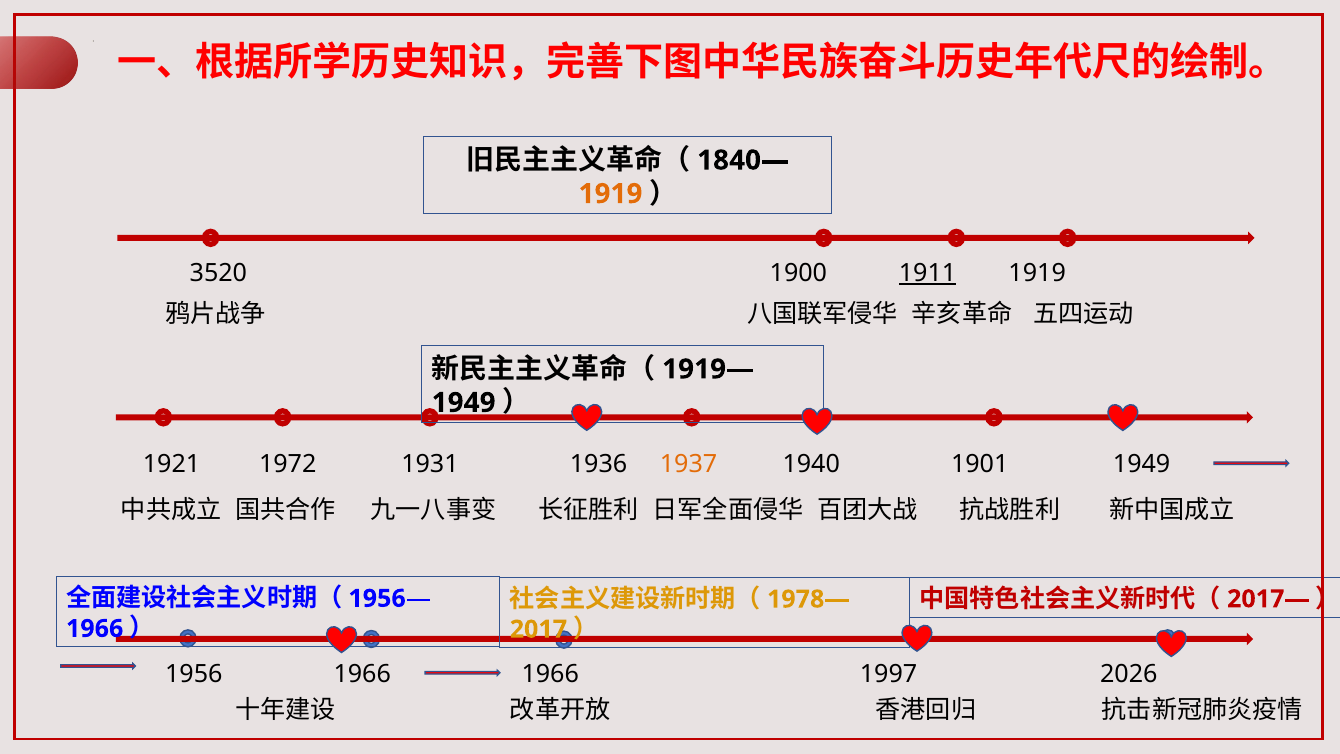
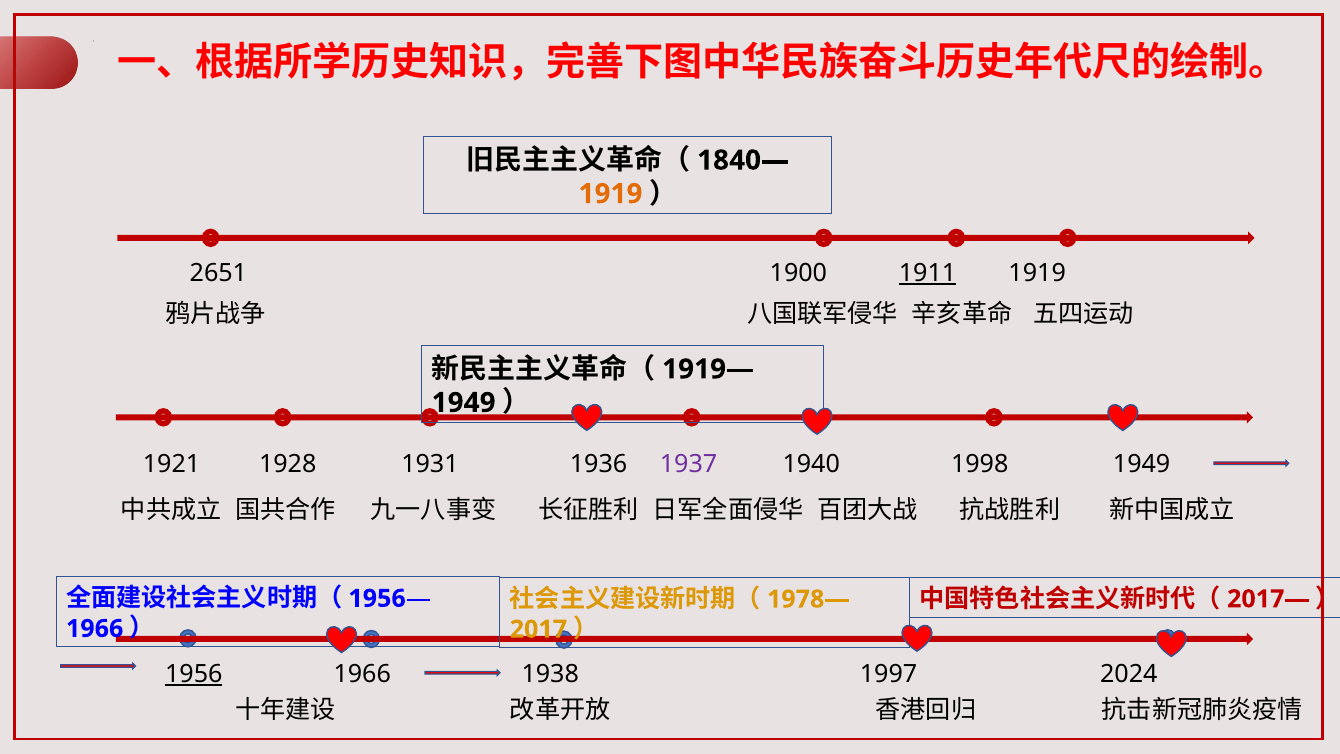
3520: 3520 -> 2651 (218, 273)
1972: 1972 -> 1928 (288, 465)
1937 colour: orange -> purple (689, 465)
1901: 1901 -> 1998 (980, 465)
1956 underline: none -> present (194, 674)
1966 1966: 1966 -> 1938 (550, 674)
2026: 2026 -> 2024 (1129, 674)
